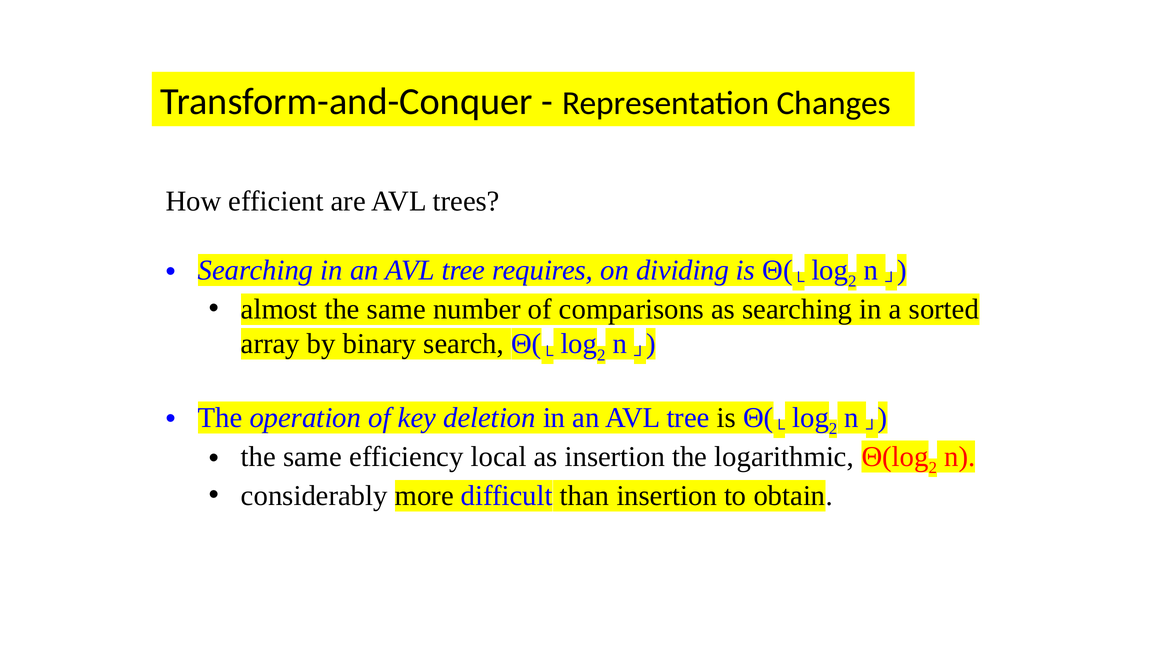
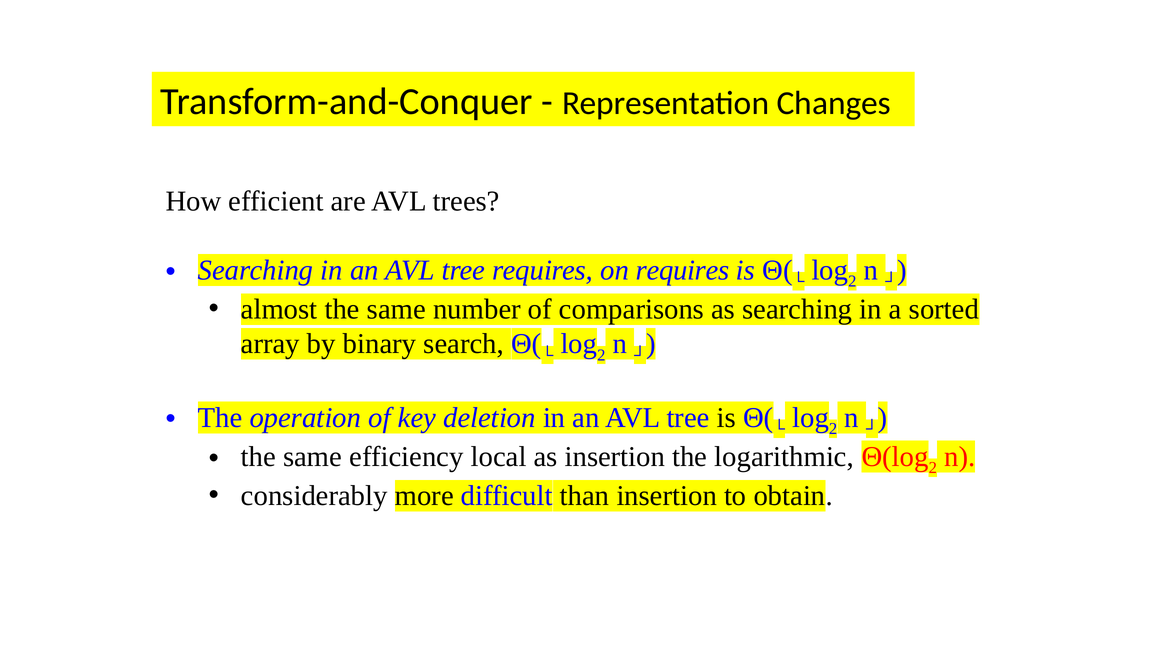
on dividing: dividing -> requires (683, 270)
